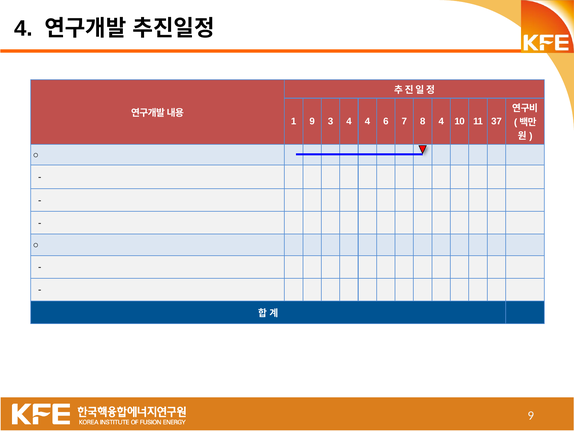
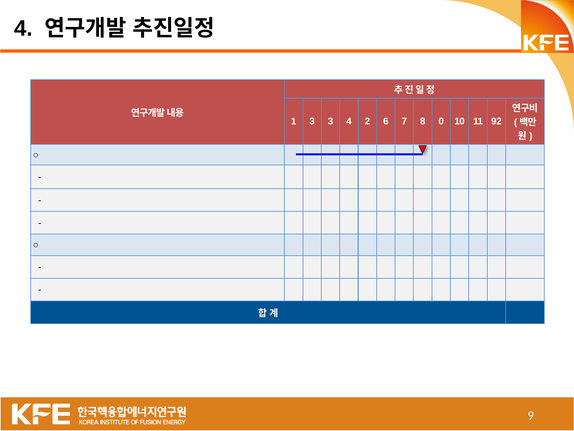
1 9: 9 -> 3 (312, 121)
4 4: 4 -> 2 (367, 121)
8 4: 4 -> 0 (441, 121)
37: 37 -> 92 (496, 121)
